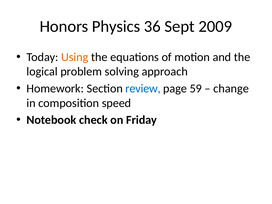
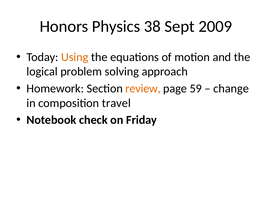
36: 36 -> 38 (152, 26)
review colour: blue -> orange (143, 89)
speed: speed -> travel (116, 103)
